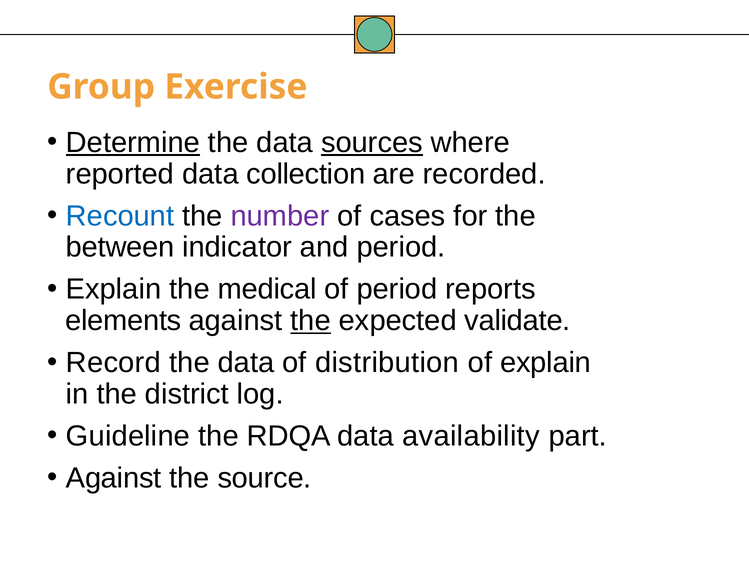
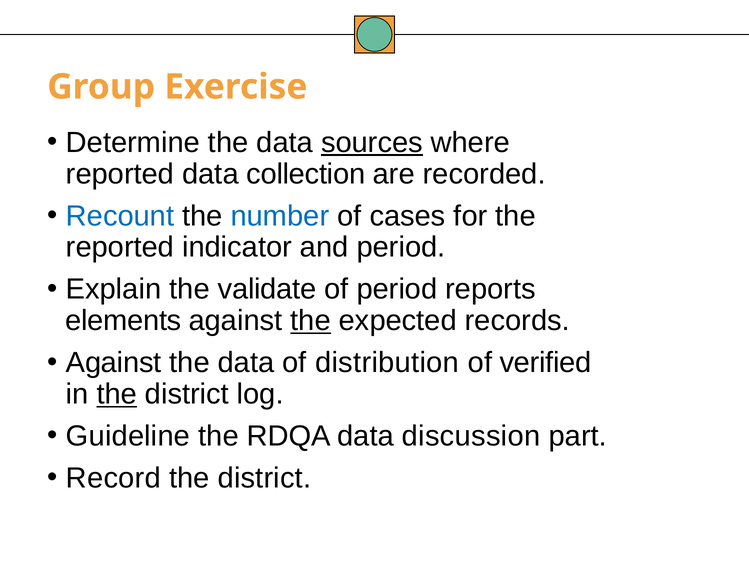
Determine underline: present -> none (133, 142)
number colour: purple -> blue (280, 216)
between: between -> reported (120, 247)
medical: medical -> validate (267, 289)
validate: validate -> records (517, 321)
Record: Record -> Against (114, 362)
of explain: explain -> verified (546, 362)
the underline: none -> present (117, 394)
availability: availability -> discussion (471, 436)
Against: Against -> Record (113, 478)
source: source -> district (264, 478)
